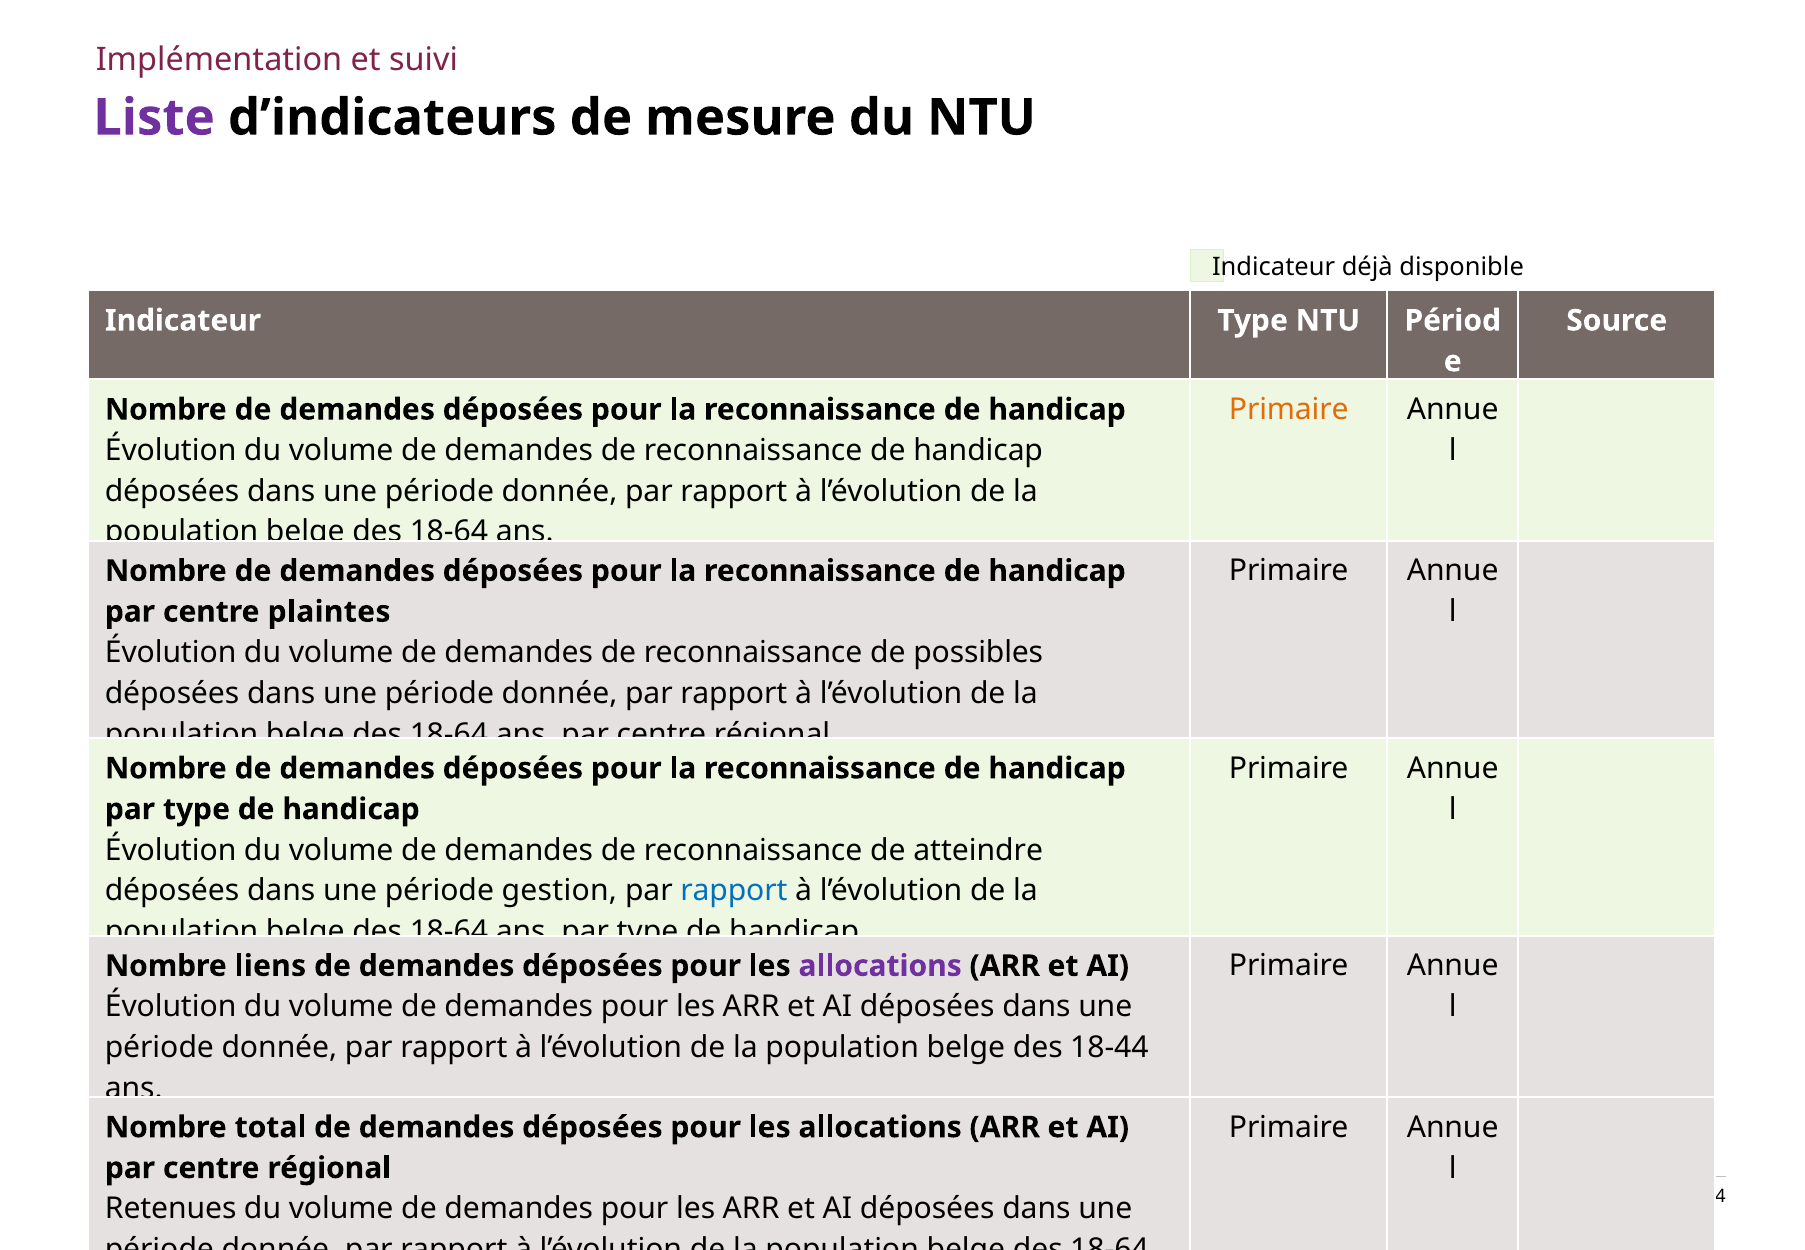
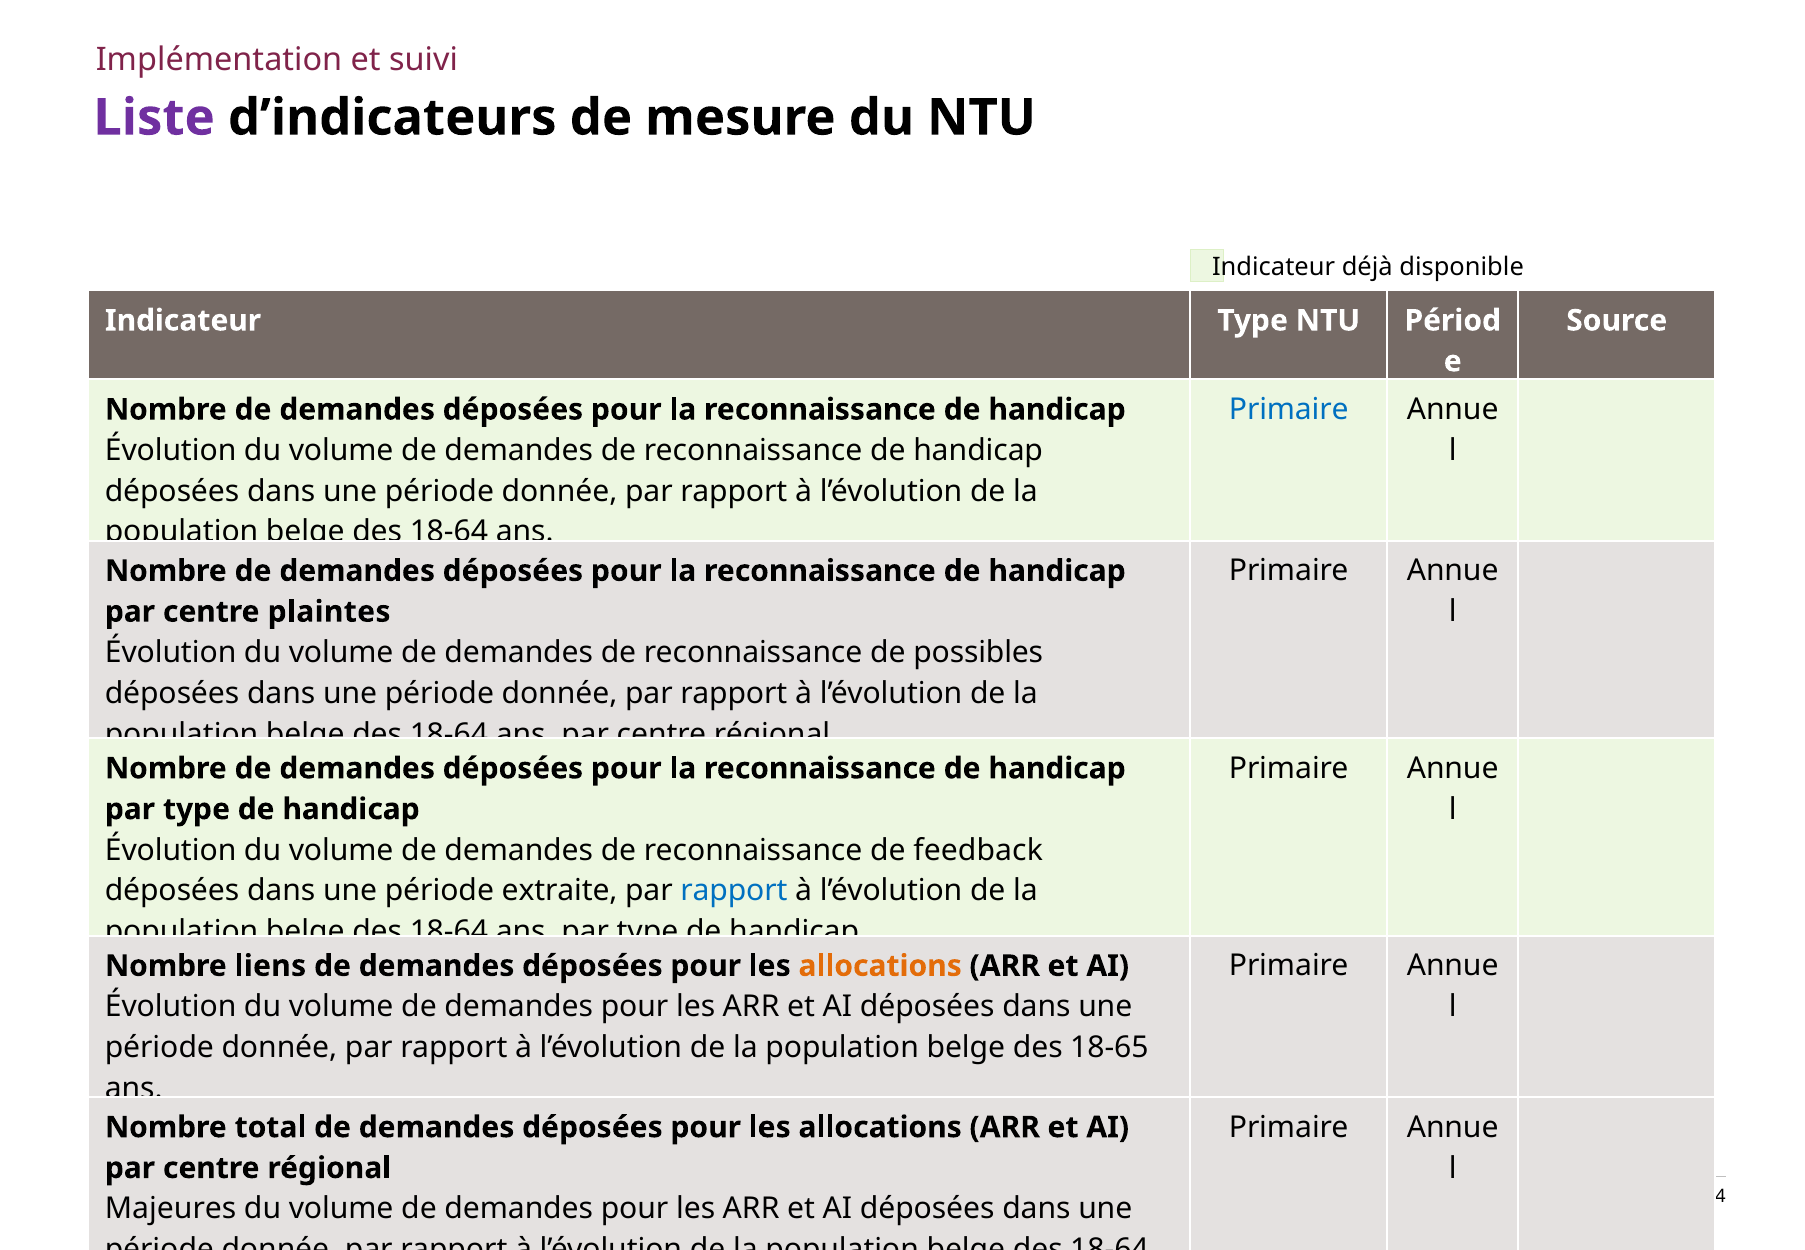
Primaire colour: orange -> blue (1289, 409)
atteindre: atteindre -> feedback (978, 850)
gestion: gestion -> extraite (560, 891)
allocations colour: purple -> orange (880, 966)
18-44: 18-44 -> 18-65 (1109, 1047)
Retenues: Retenues -> Majeures (171, 1209)
